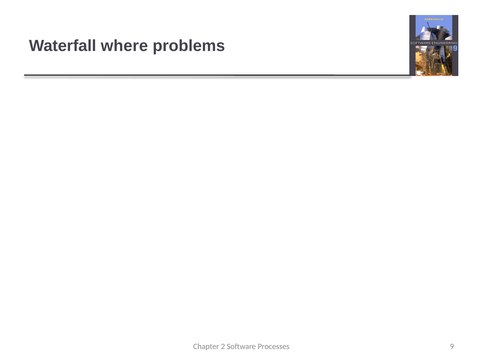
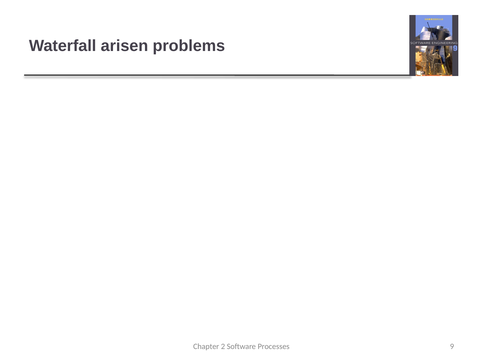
Waterfall where: where -> arisen (124, 46)
